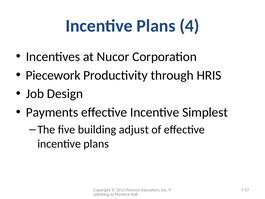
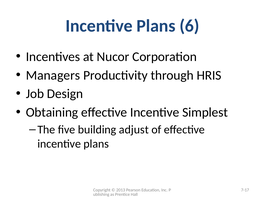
4: 4 -> 6 (189, 26)
Piecework: Piecework -> Managers (53, 75)
Payments: Payments -> Obtaining (52, 112)
